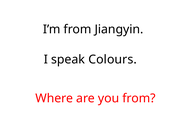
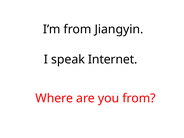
Colours: Colours -> Internet (113, 59)
